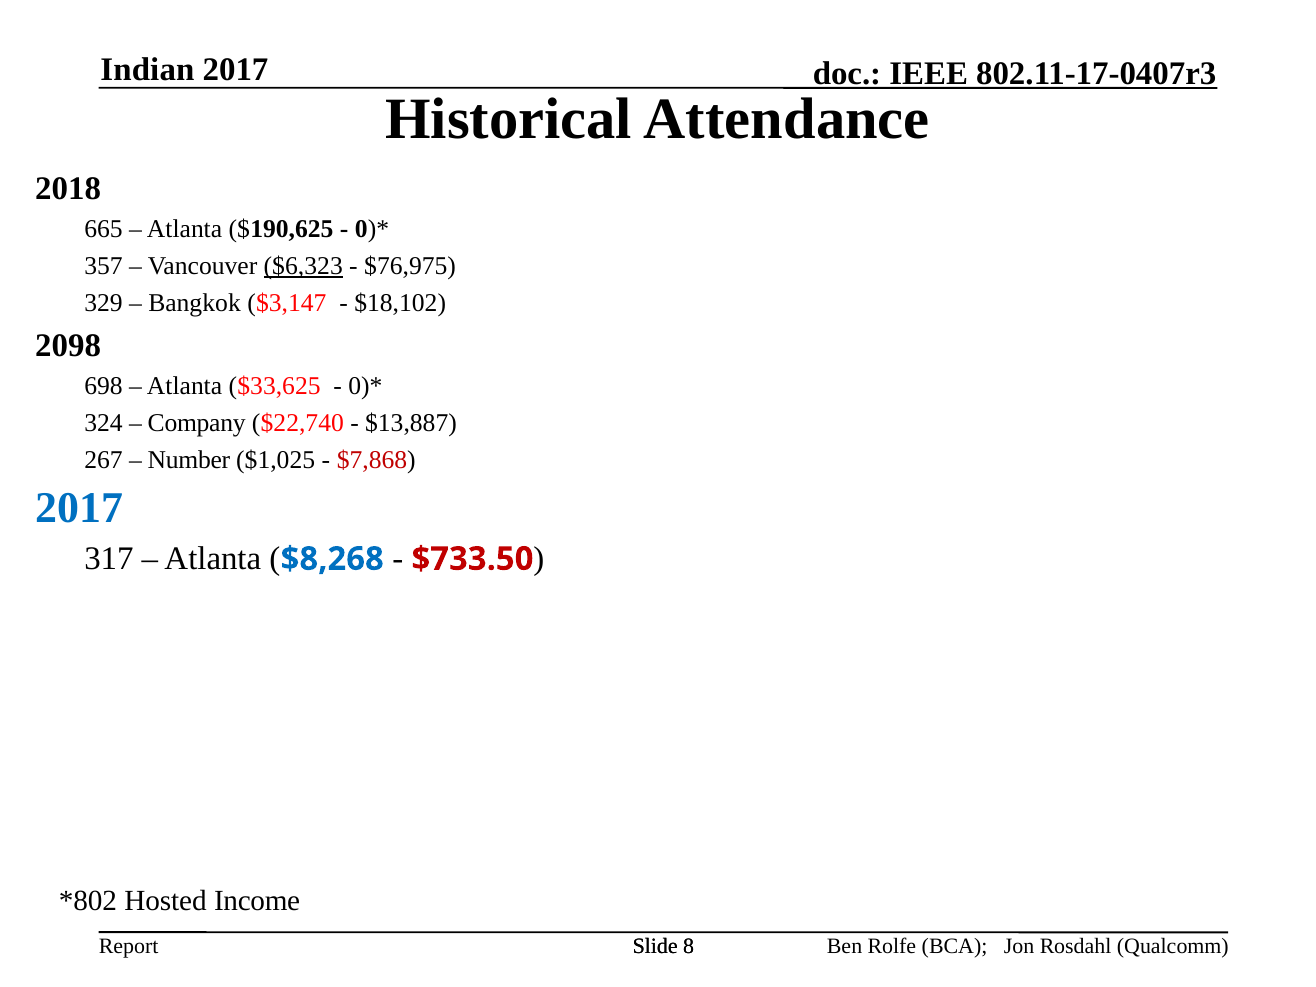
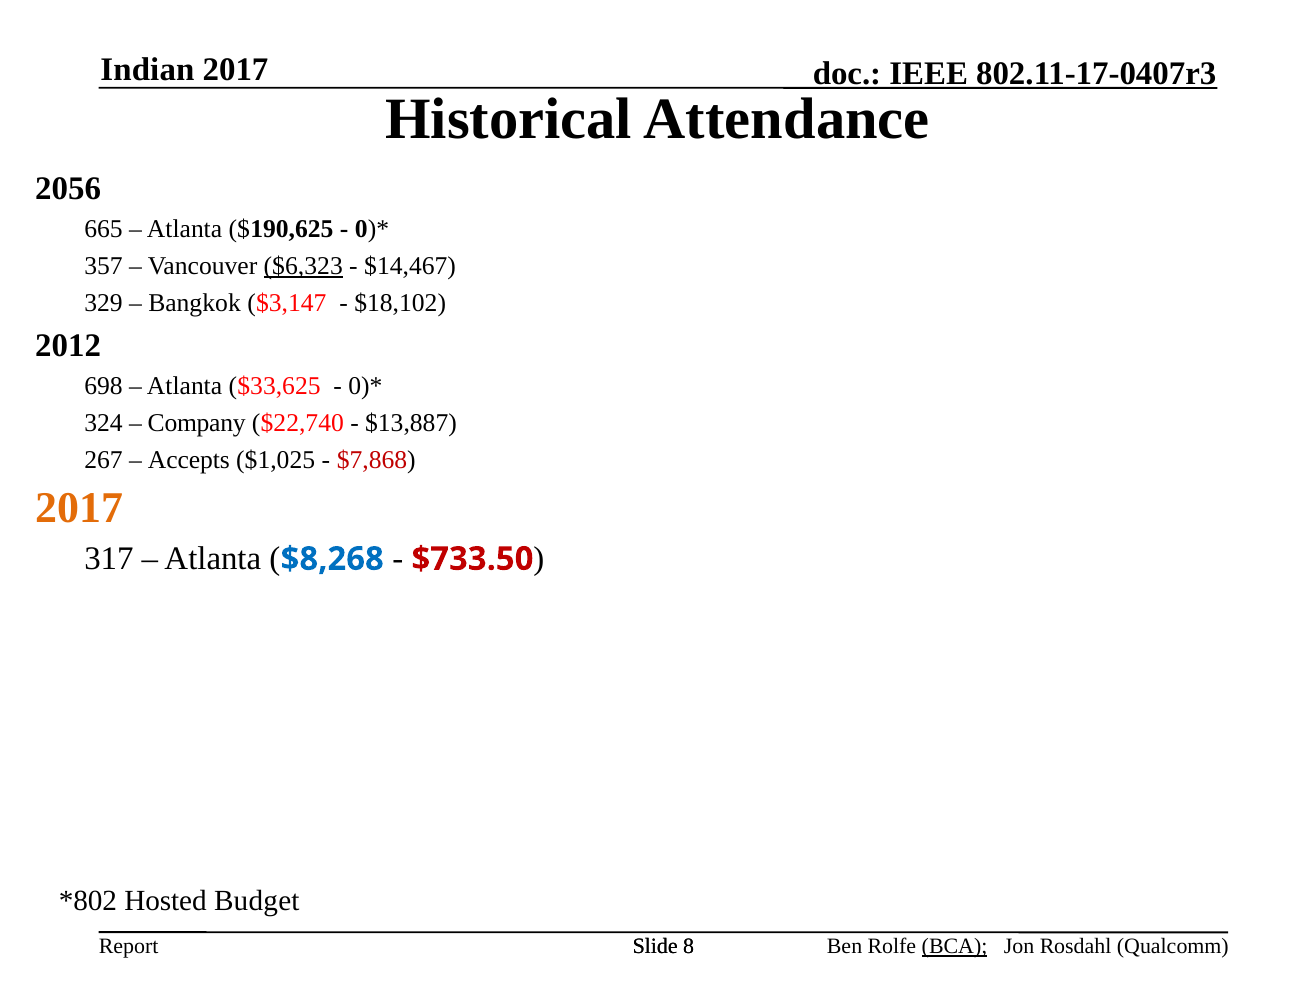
2018: 2018 -> 2056 (68, 189)
$76,975: $76,975 -> $14,467 (410, 266)
2098: 2098 -> 2012 (68, 346)
Number: Number -> Accepts (189, 460)
2017 colour: blue -> orange (79, 508)
Income: Income -> Budget (257, 901)
BCA underline: none -> present (955, 947)
